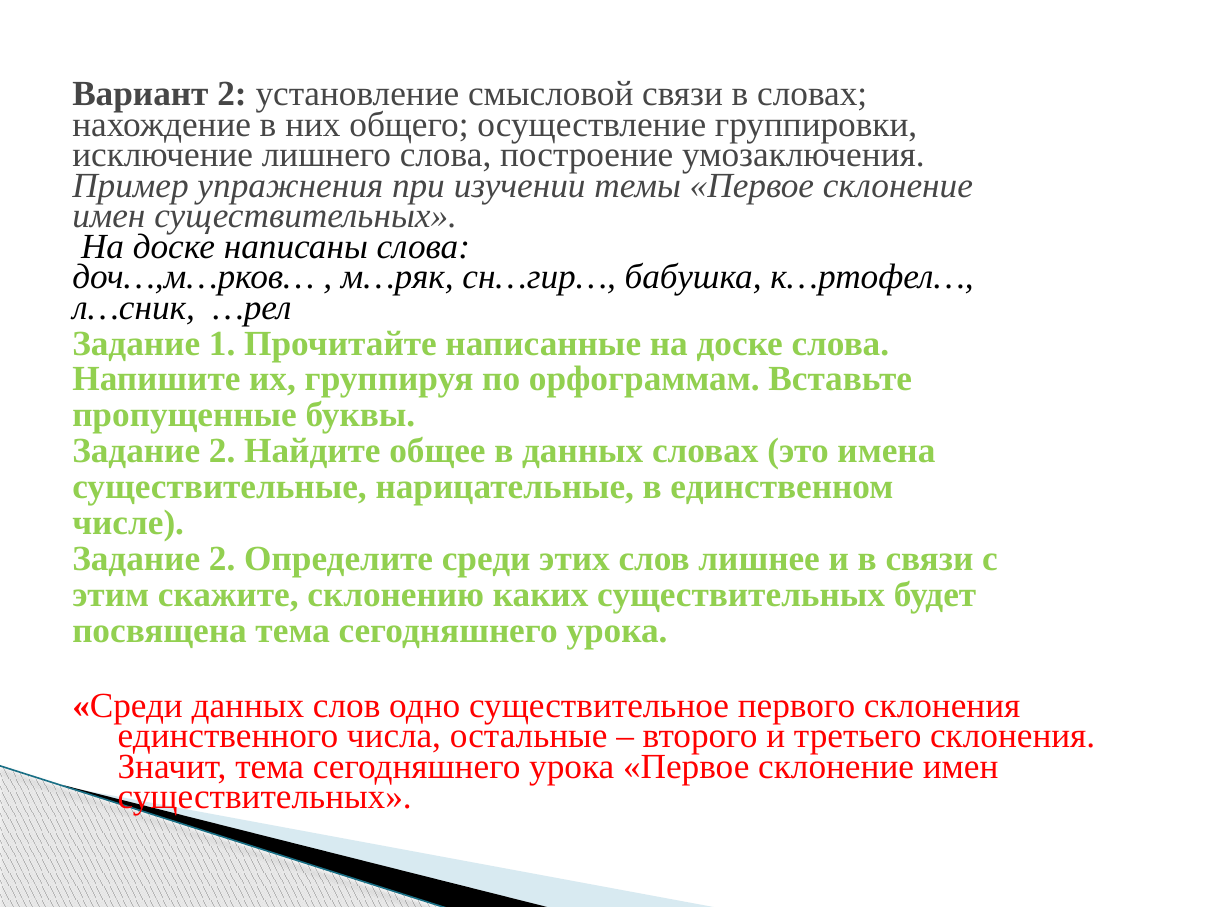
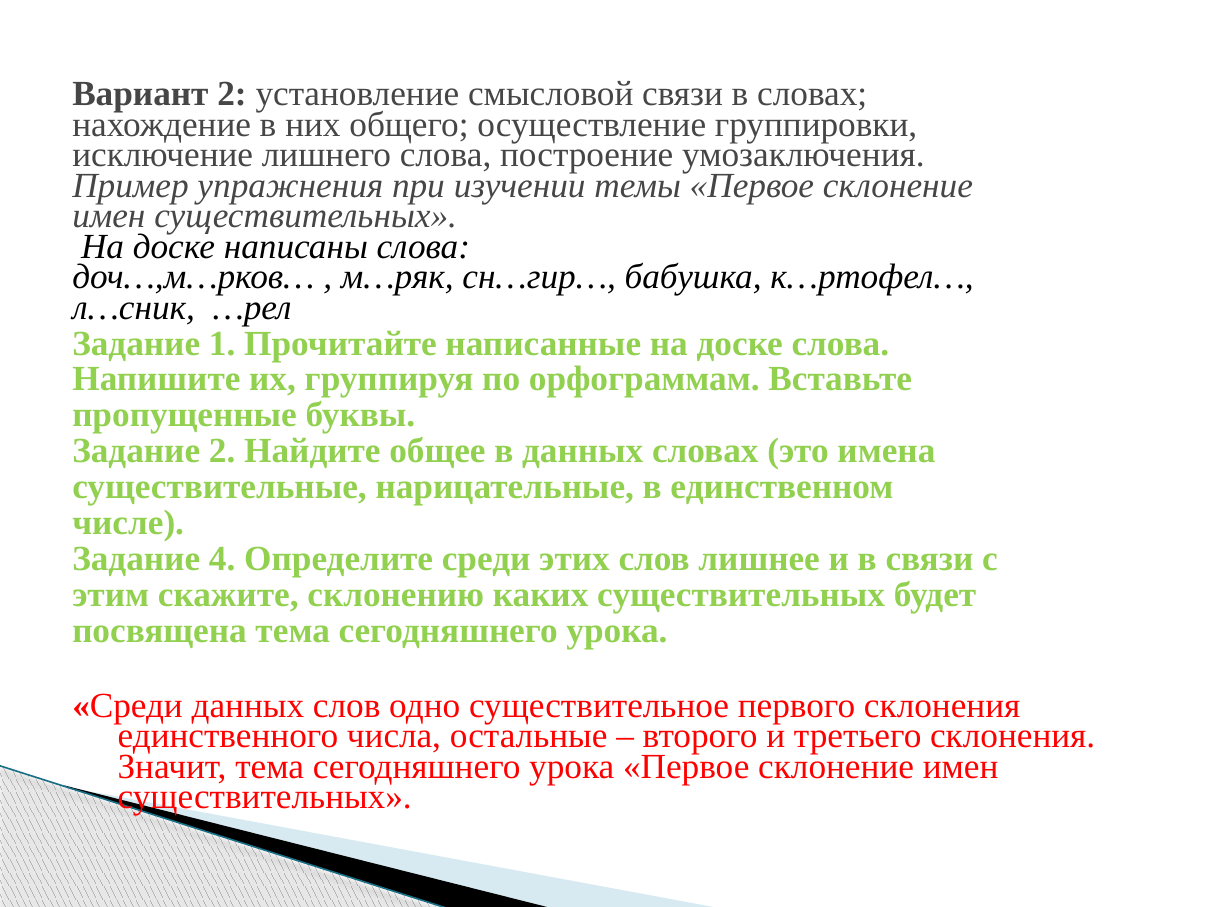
2: 2 -> 4 (222, 559)
